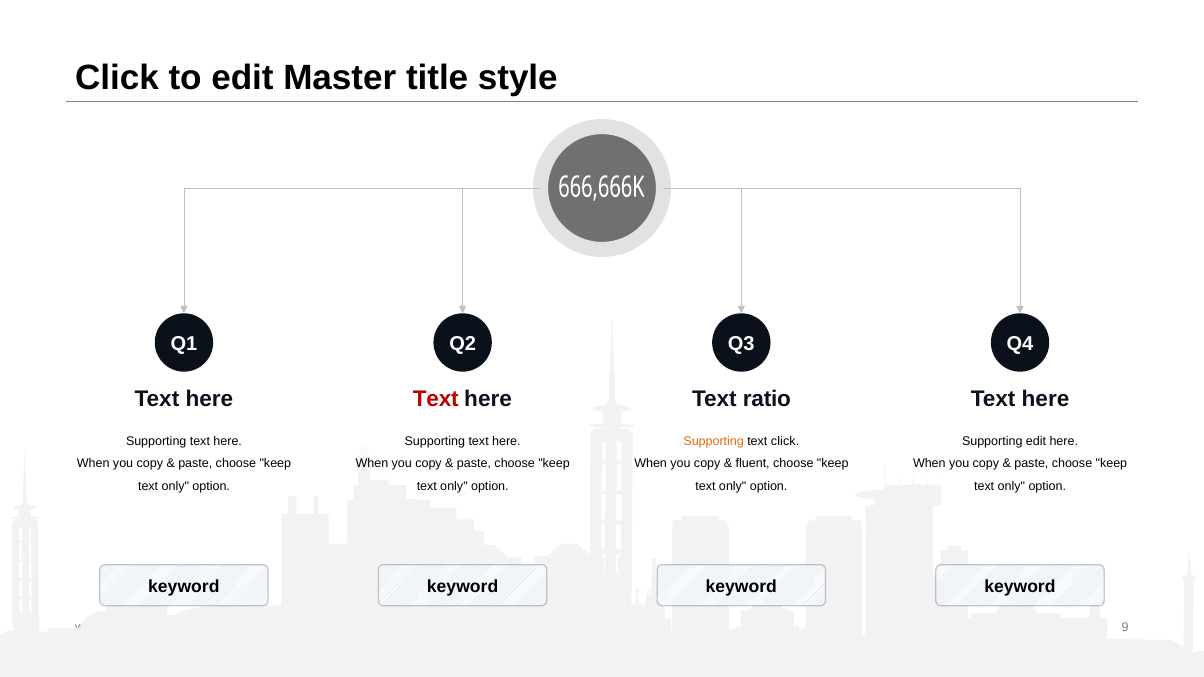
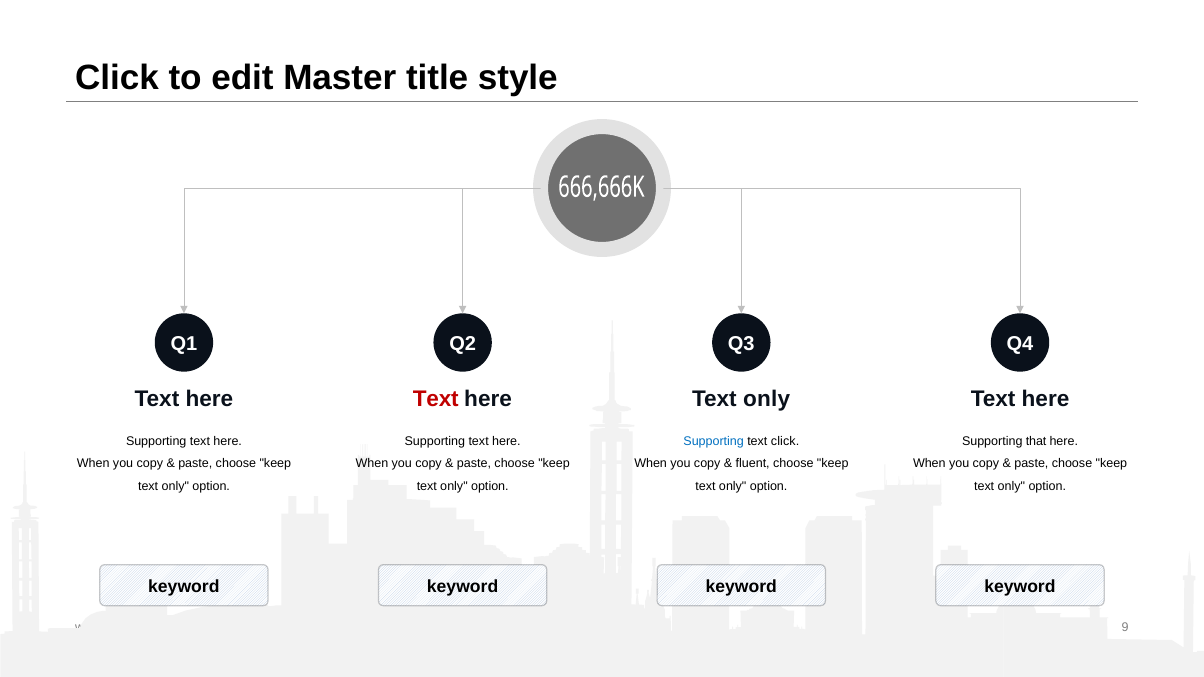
ratio: ratio -> only (767, 399)
Supporting colour: orange -> blue (714, 442)
Supporting edit: edit -> that (1036, 442)
